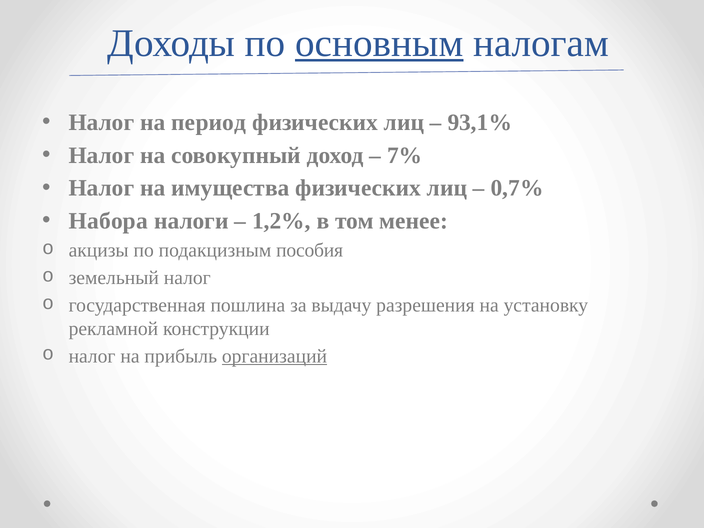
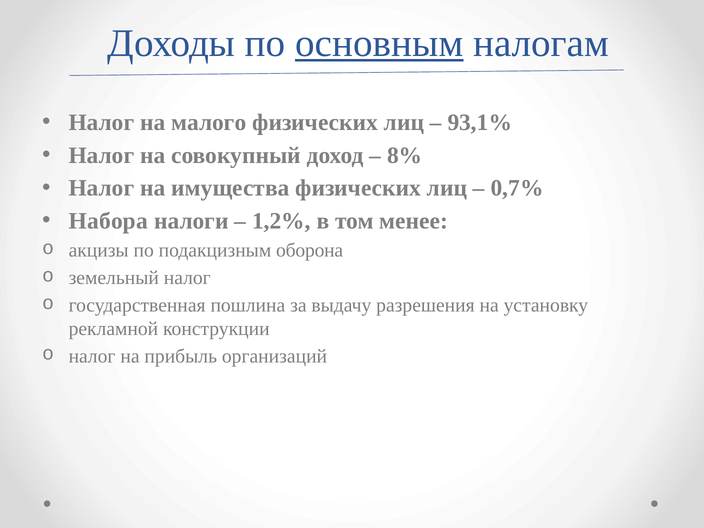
период: период -> малого (209, 122)
7%: 7% -> 8% (405, 155)
пособия: пособия -> оборона (310, 250)
организаций underline: present -> none (274, 356)
